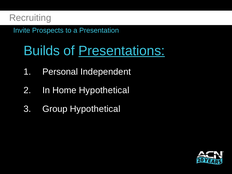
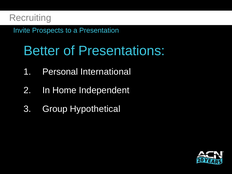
Builds: Builds -> Better (42, 51)
Presentations underline: present -> none (122, 51)
Independent: Independent -> International (106, 72)
Home Hypothetical: Hypothetical -> Independent (104, 90)
